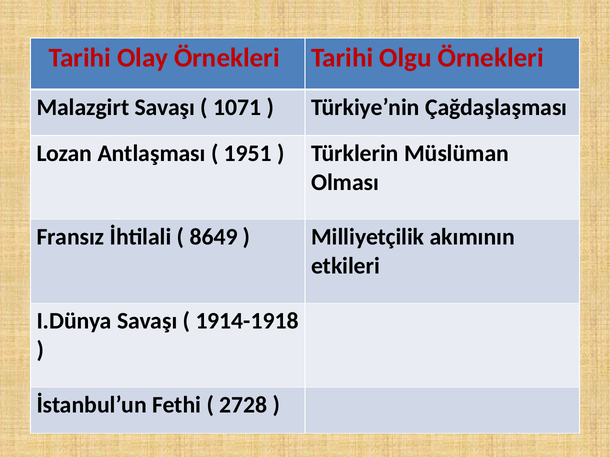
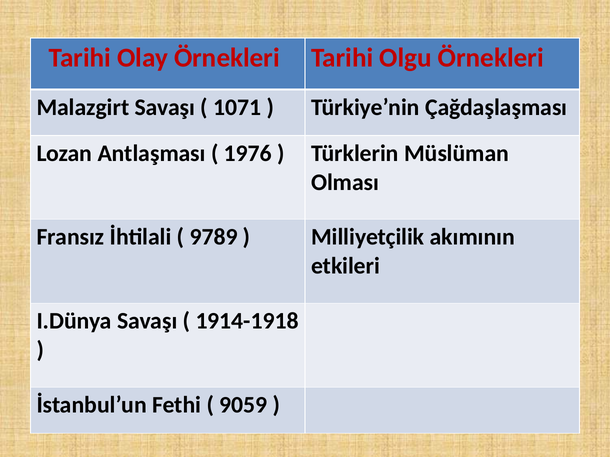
1951: 1951 -> 1976 (248, 153)
8649: 8649 -> 9789 (214, 237)
2728: 2728 -> 9059 (243, 405)
